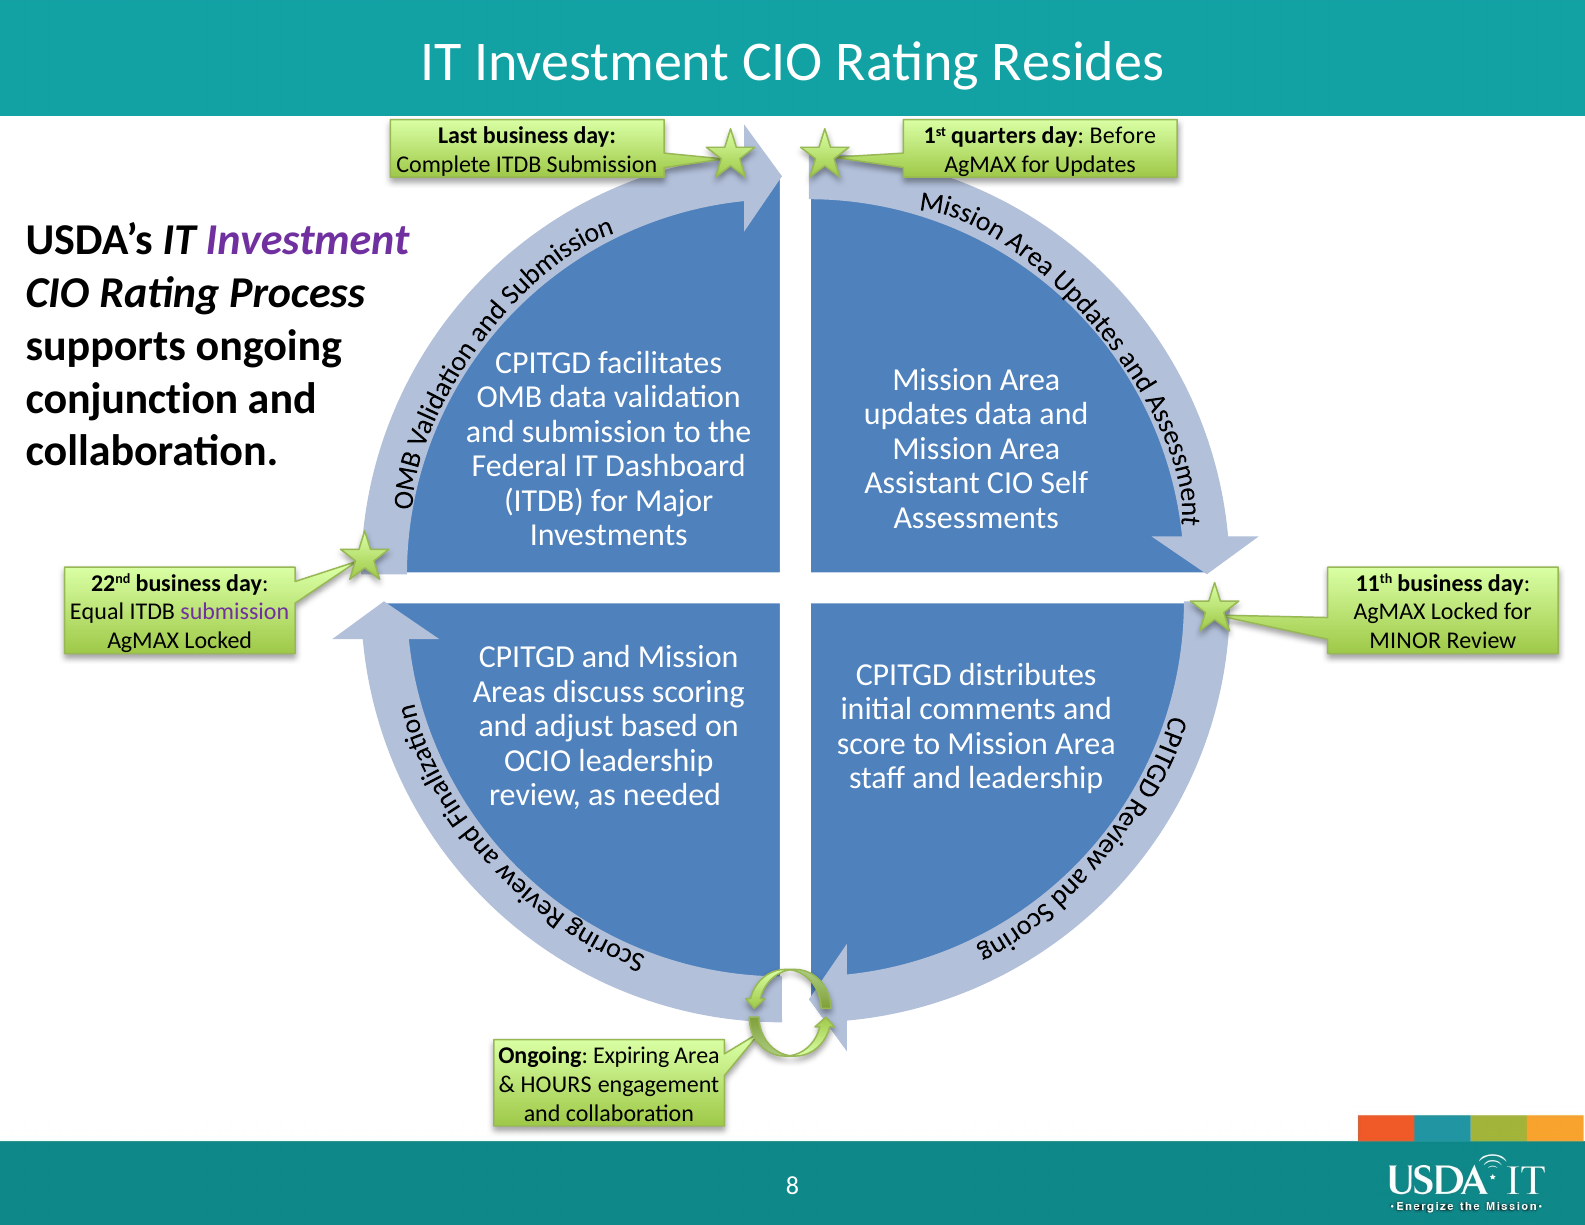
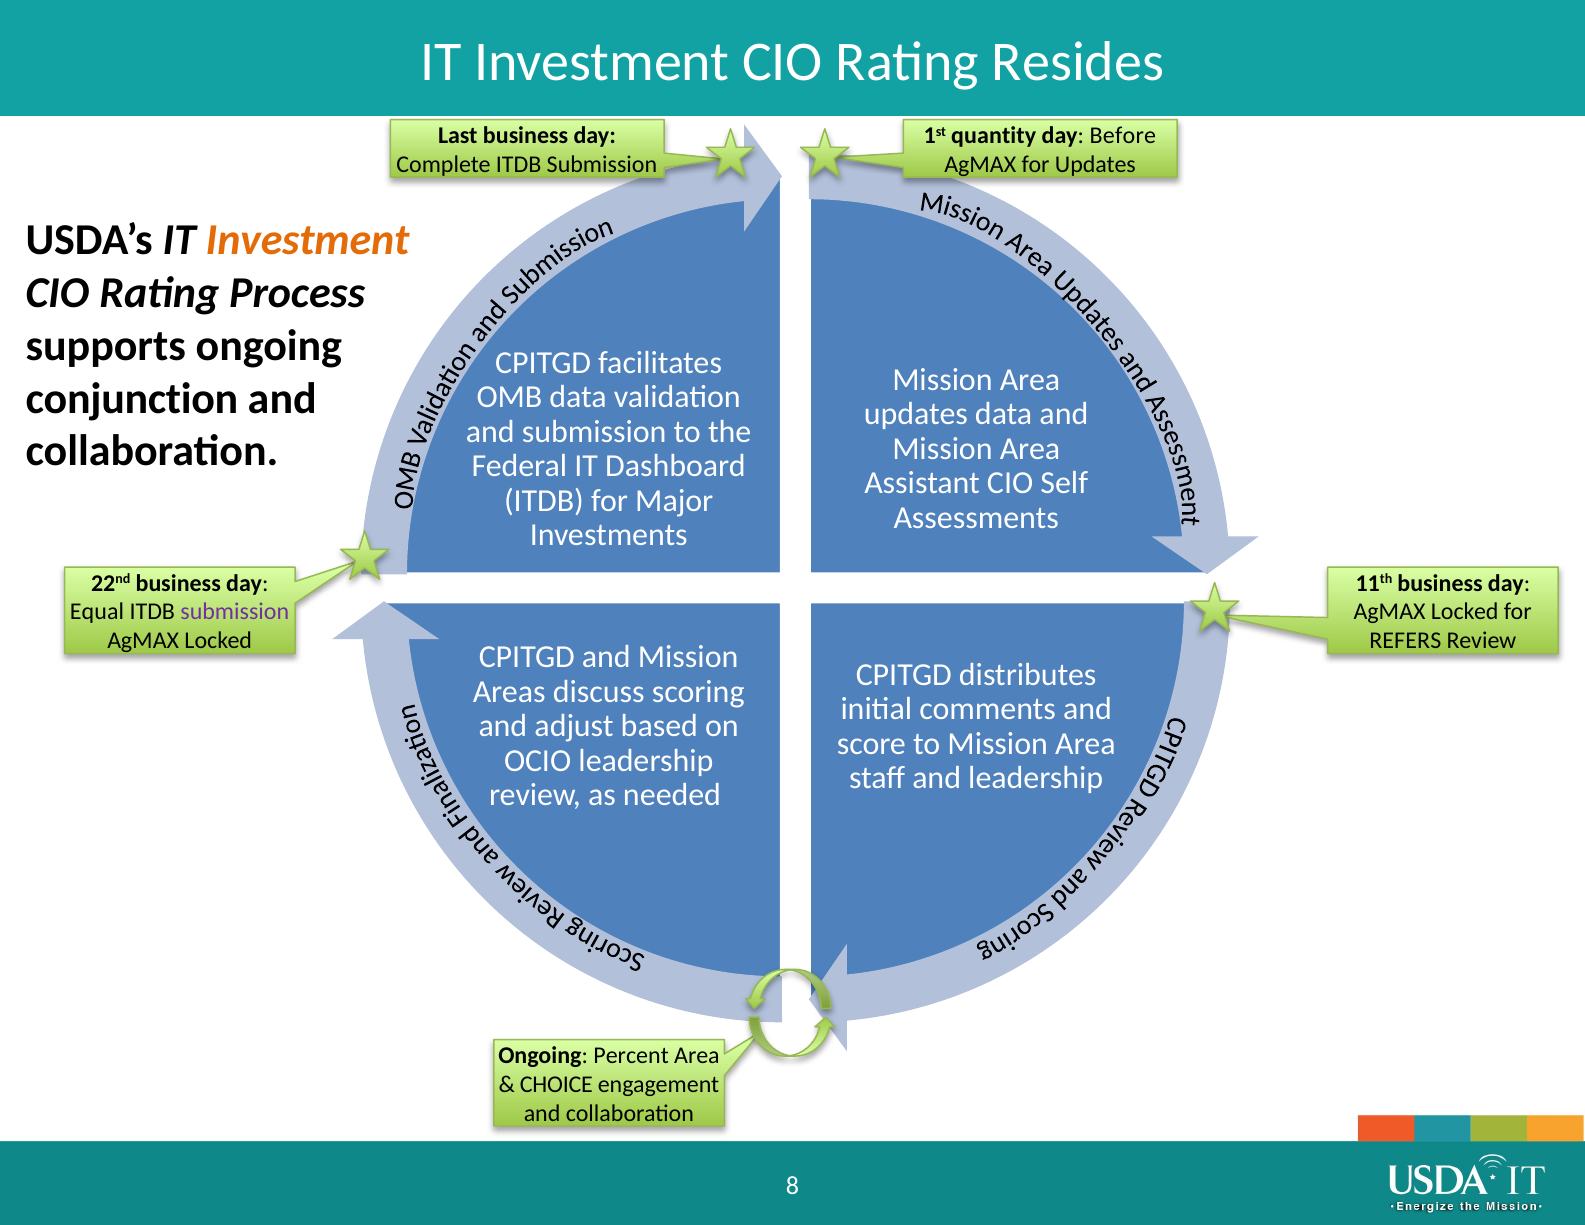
quarters: quarters -> quantity (994, 136)
Investment colour: purple -> orange (308, 240)
MINOR: MINOR -> REFERS (1405, 641)
Expiring: Expiring -> Percent (631, 1055)
HOURS: HOURS -> CHOICE (556, 1084)
